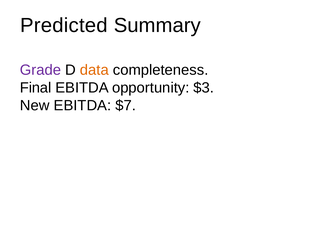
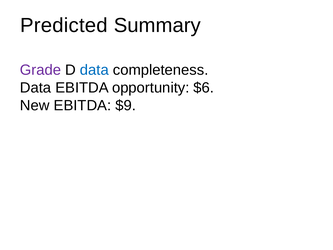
data colour: orange -> blue (94, 70)
Final: Final -> Data (36, 88)
$3: $3 -> $6 (204, 88)
$7: $7 -> $9 (126, 105)
